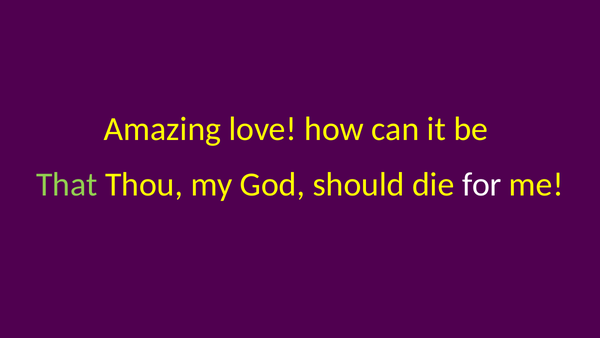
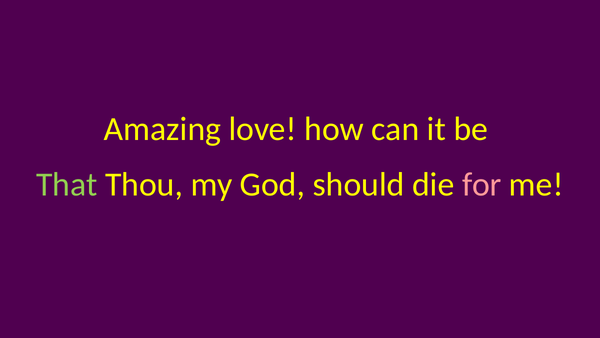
for colour: white -> pink (482, 184)
